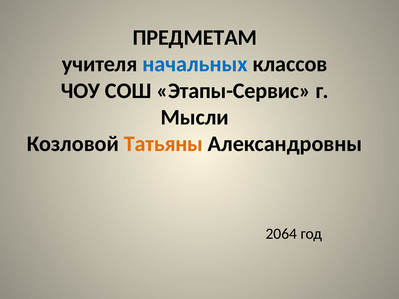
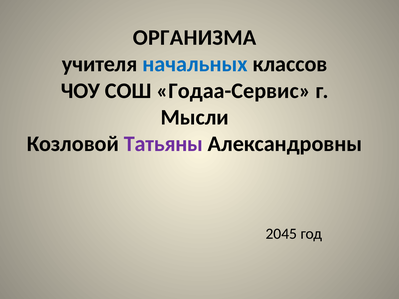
ПРЕДМЕТАМ: ПРЕДМЕТАМ -> ОРГАНИЗМА (195, 38)
Этапы-Сервис: Этапы-Сервис -> Годаа-Сервис (234, 91)
Татьяны colour: orange -> purple (163, 144)
2064: 2064 -> 2045 (281, 234)
